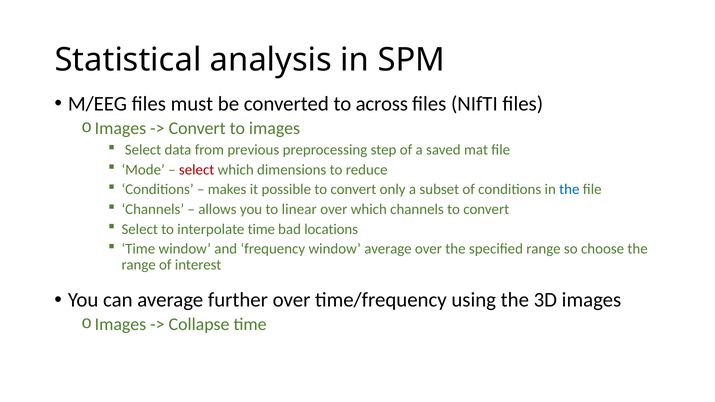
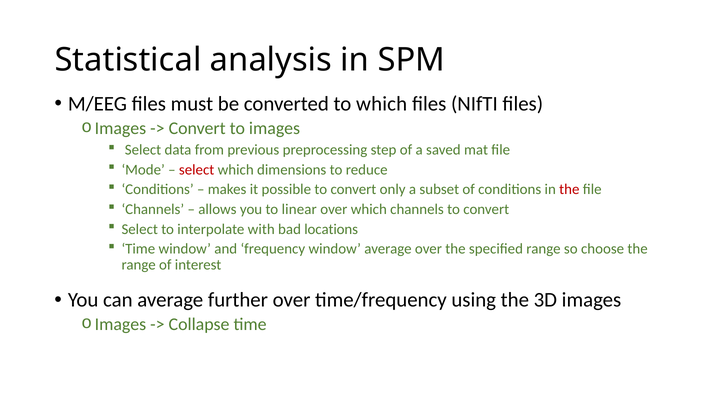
to across: across -> which (382, 104)
the colour: blue -> red (569, 190)
interpolate time: time -> with (261, 229)
